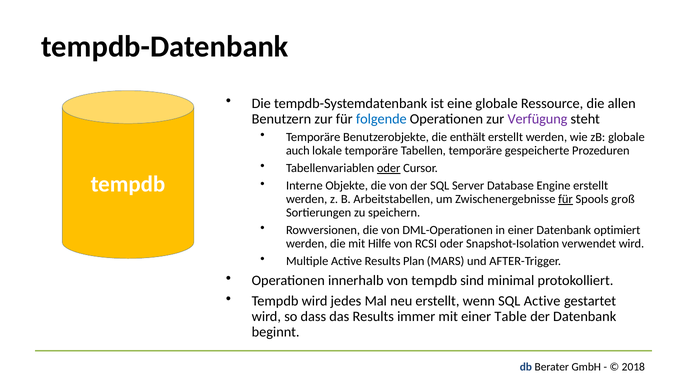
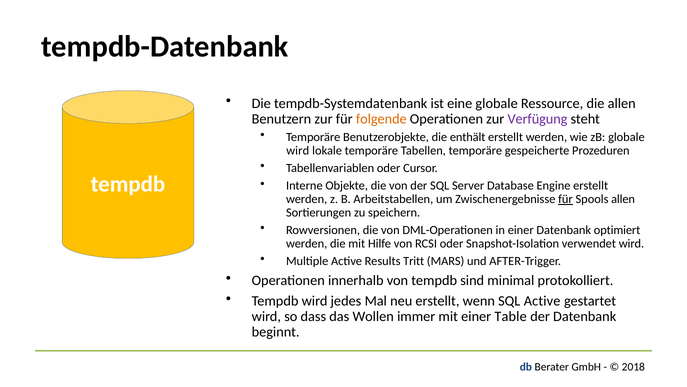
folgende colour: blue -> orange (381, 119)
auch: auch -> wird (298, 150)
oder underline: present -> none (389, 168)
Spools groß: groß -> allen (623, 199)
Plan: Plan -> Tritt (414, 261)
das Results: Results -> Wollen (373, 316)
